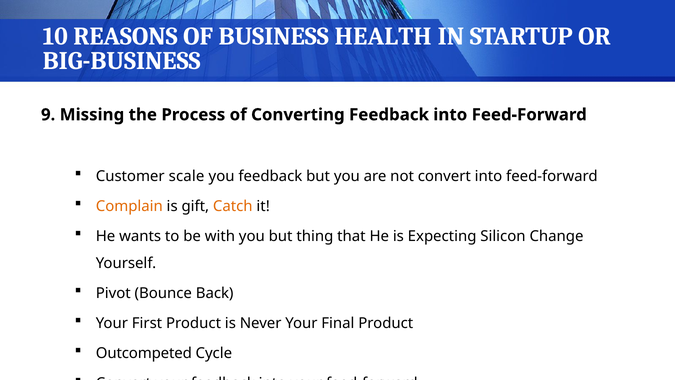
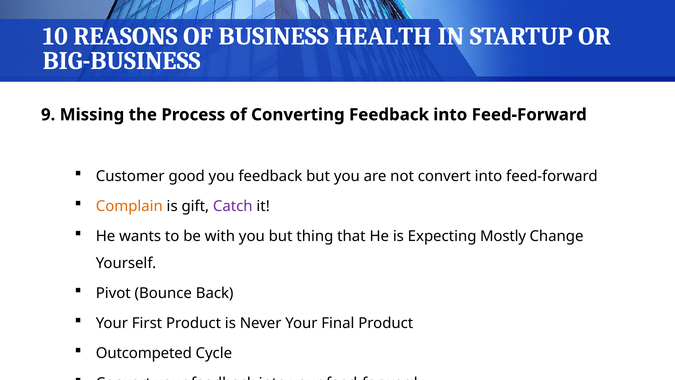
scale: scale -> good (187, 176)
Catch colour: orange -> purple (233, 206)
Silicon: Silicon -> Mostly (503, 236)
